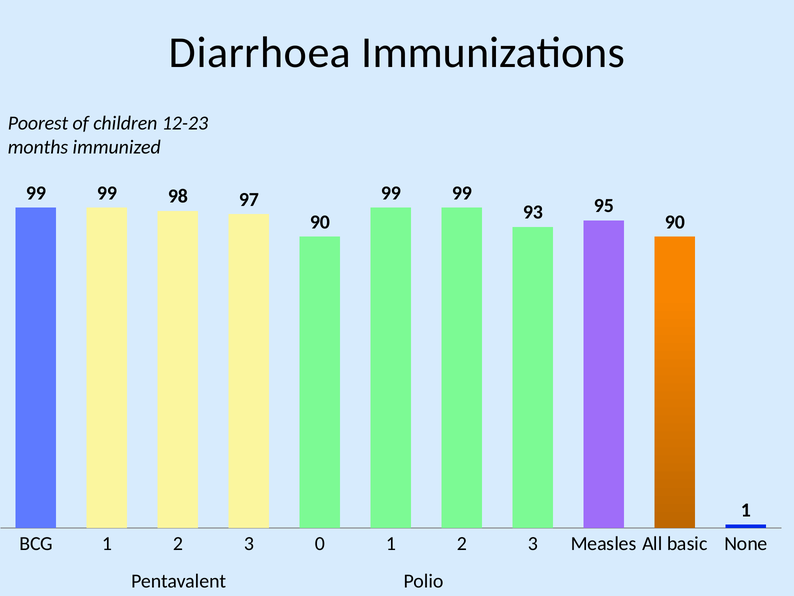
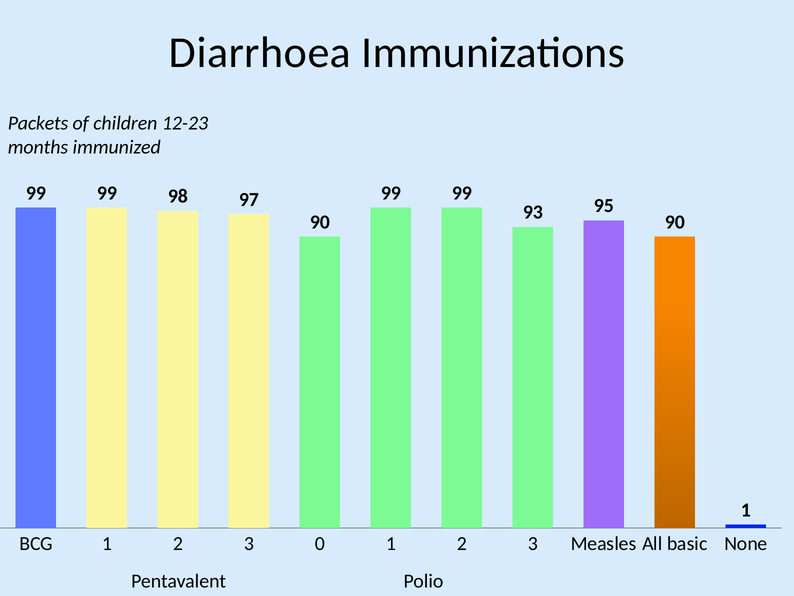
Poorest: Poorest -> Packets (38, 123)
